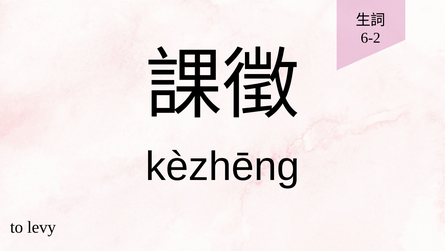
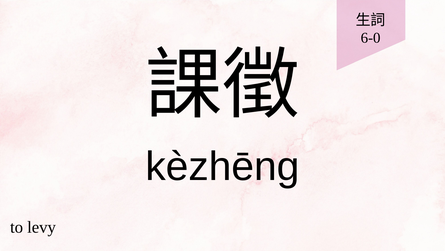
6-2: 6-2 -> 6-0 (371, 38)
